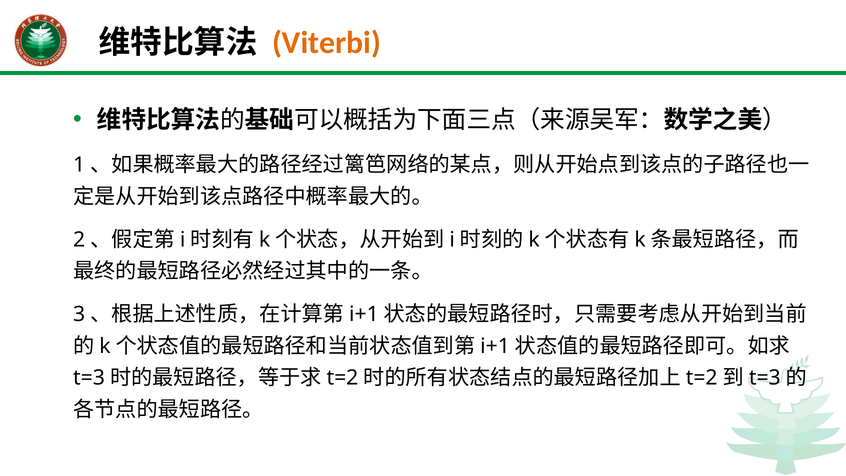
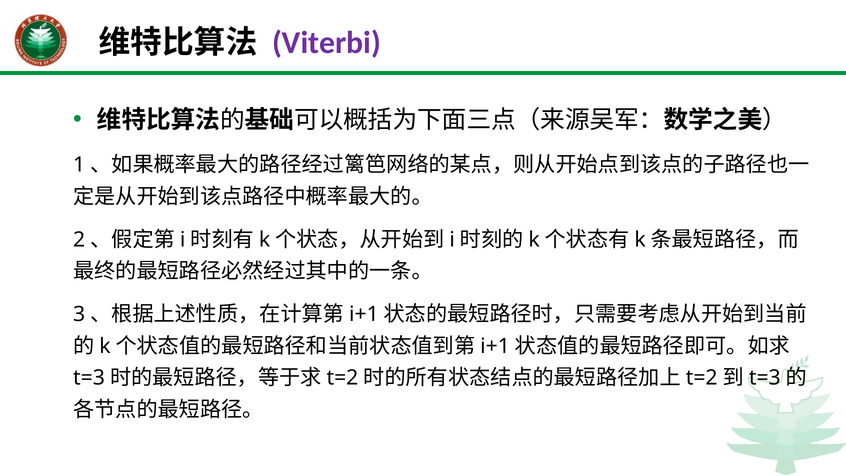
Viterbi colour: orange -> purple (326, 43)
